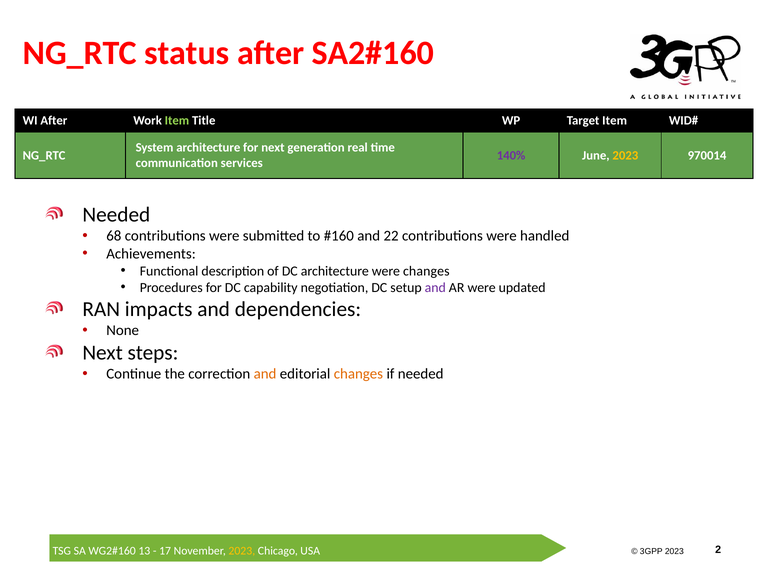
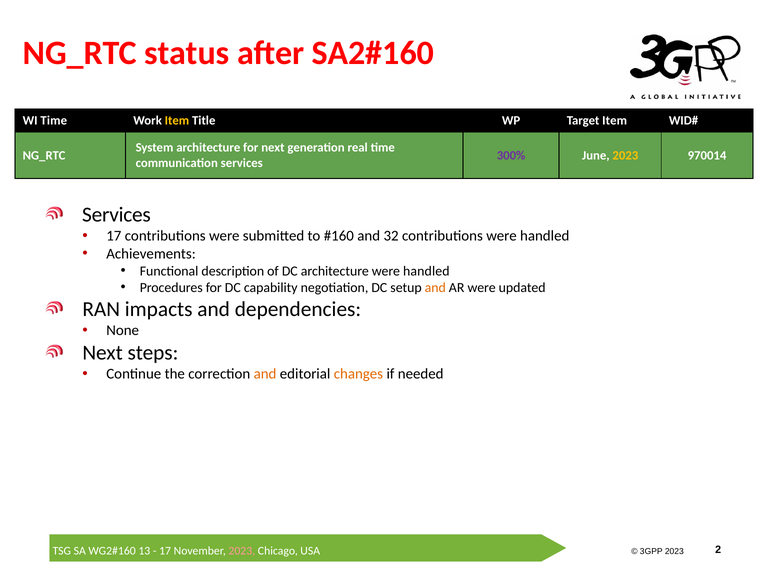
WI After: After -> Time (54, 121)
Item colour: light green -> yellow (177, 121)
140%: 140% -> 300% (511, 155)
Needed: Needed -> Services (116, 214)
68: 68 -> 17 (114, 236)
22: 22 -> 32 (391, 236)
architecture were changes: changes -> handled (426, 271)
and colour: purple -> orange (435, 287)
2023 colour: yellow -> pink (242, 550)
